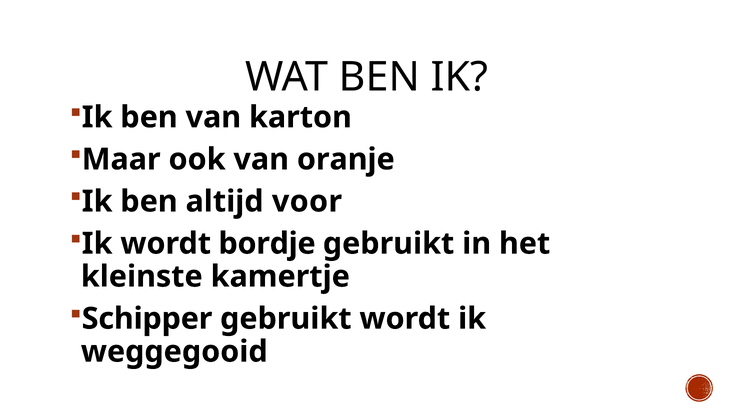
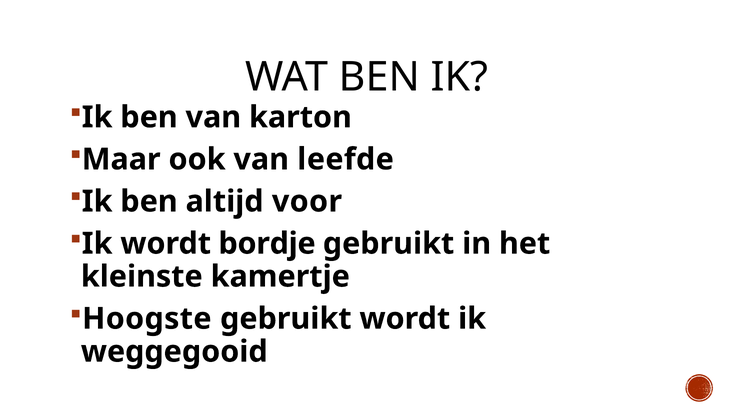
oranje: oranje -> leefde (346, 159)
Schipper: Schipper -> Hoogste (147, 319)
